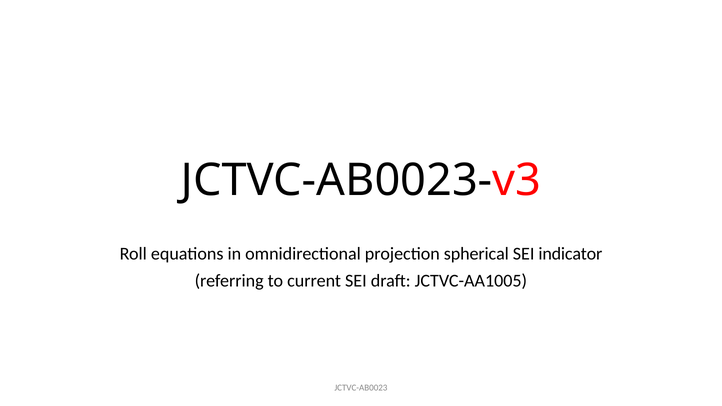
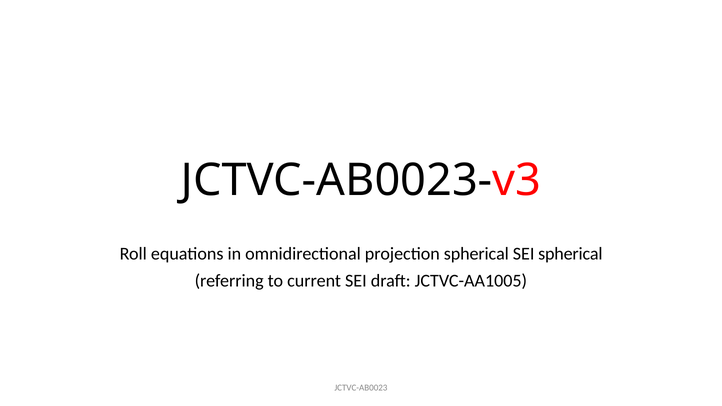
SEI indicator: indicator -> spherical (570, 254)
